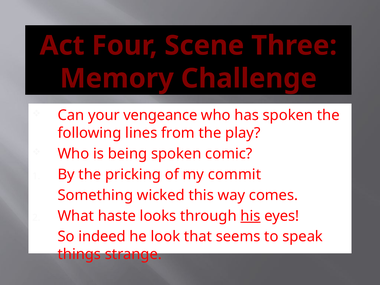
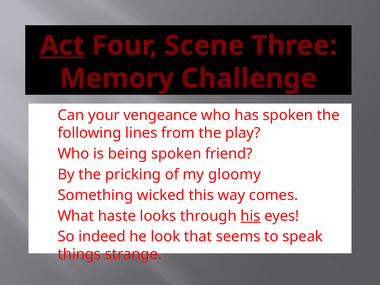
Act underline: none -> present (62, 46)
comic: comic -> friend (229, 154)
commit: commit -> gloomy (235, 175)
